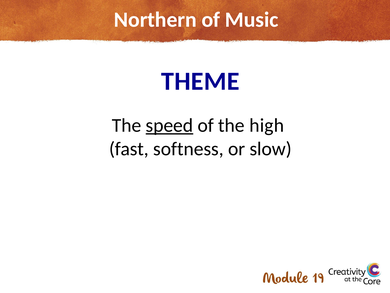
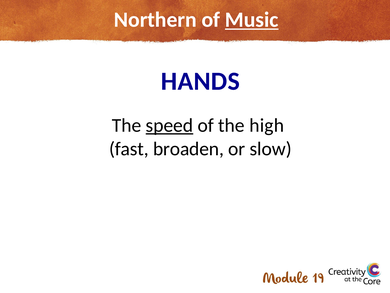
Music underline: none -> present (252, 20)
THEME: THEME -> HANDS (200, 81)
softness: softness -> broaden (188, 149)
